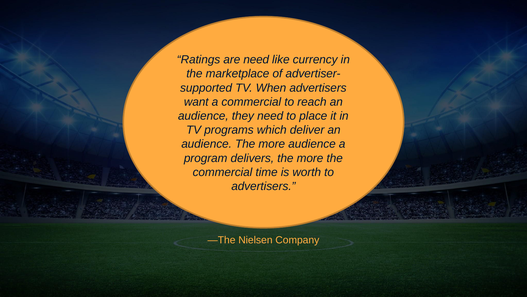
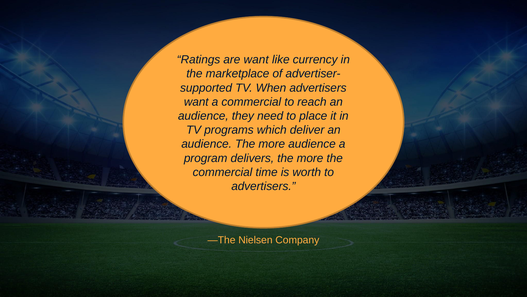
are need: need -> want (256, 60)
